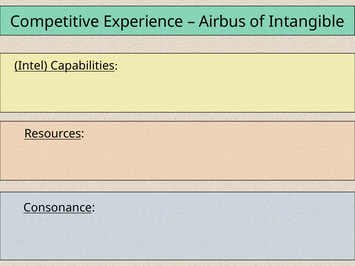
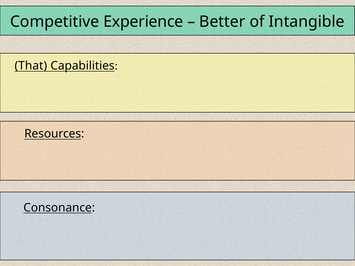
Airbus: Airbus -> Better (222, 22)
Intel: Intel -> That (31, 66)
